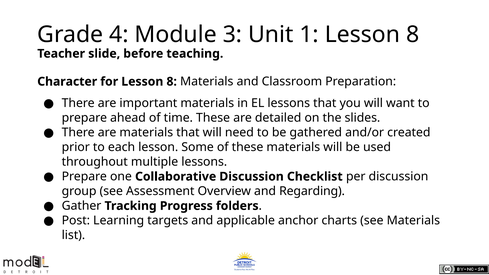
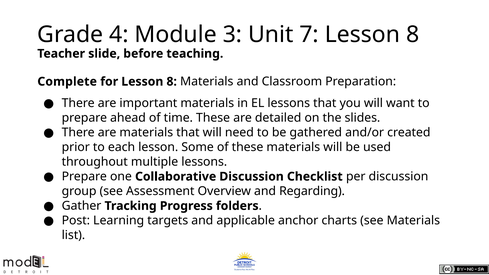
1: 1 -> 7 (309, 34)
Character: Character -> Complete (67, 82)
